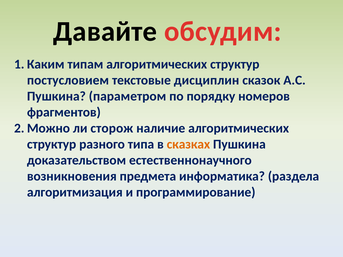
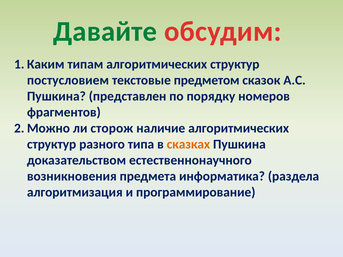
Давайте colour: black -> green (105, 32)
дисциплин: дисциплин -> предметом (207, 80)
параметром: параметром -> представлен (128, 96)
